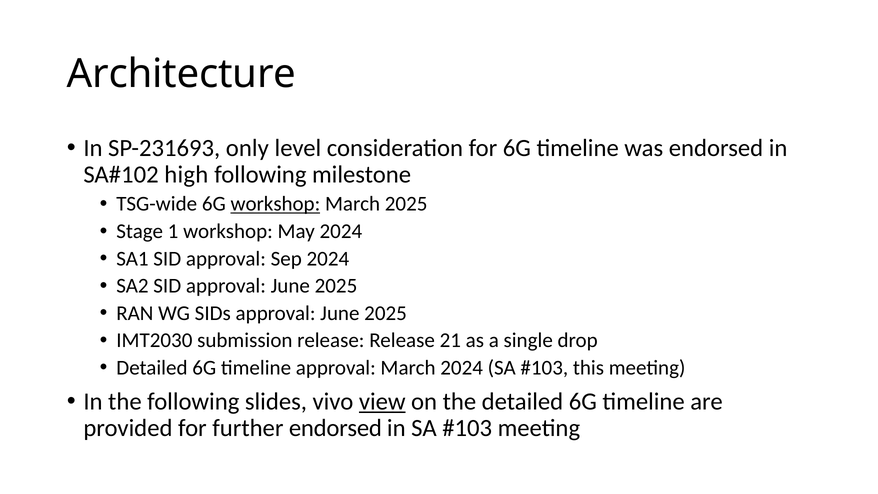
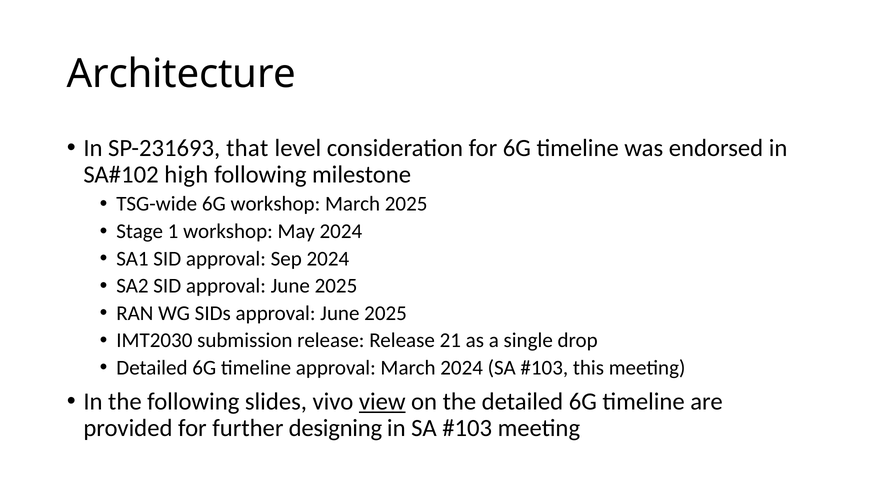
only: only -> that (247, 148)
workshop underline: present -> none (275, 204)
further endorsed: endorsed -> designing (335, 428)
